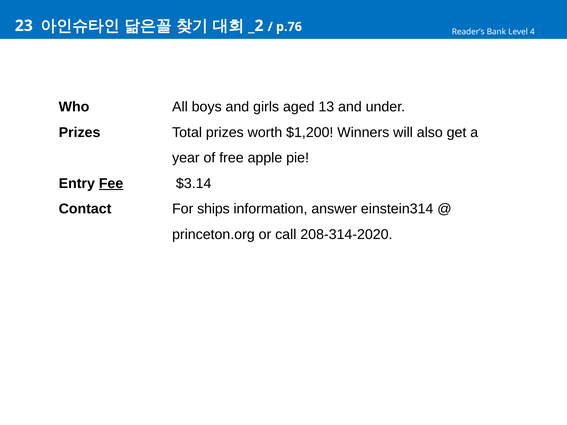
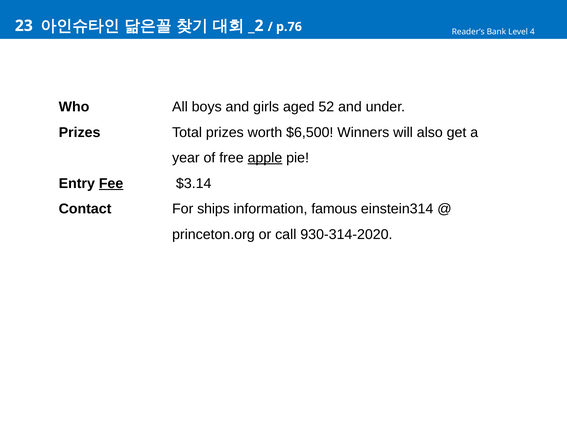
13: 13 -> 52 (326, 107)
$1,200: $1,200 -> $6,500 (310, 132)
apple underline: none -> present (265, 158)
answer: answer -> famous (334, 209)
208-314-2020: 208-314-2020 -> 930-314-2020 (346, 234)
